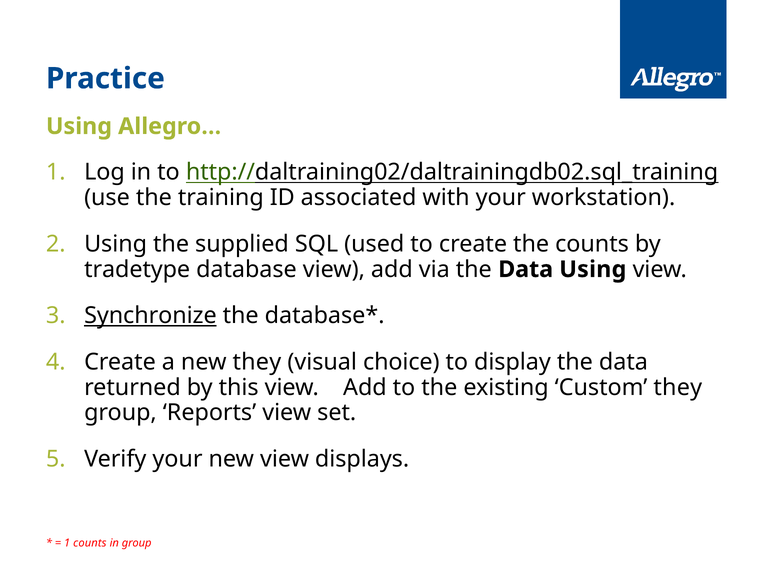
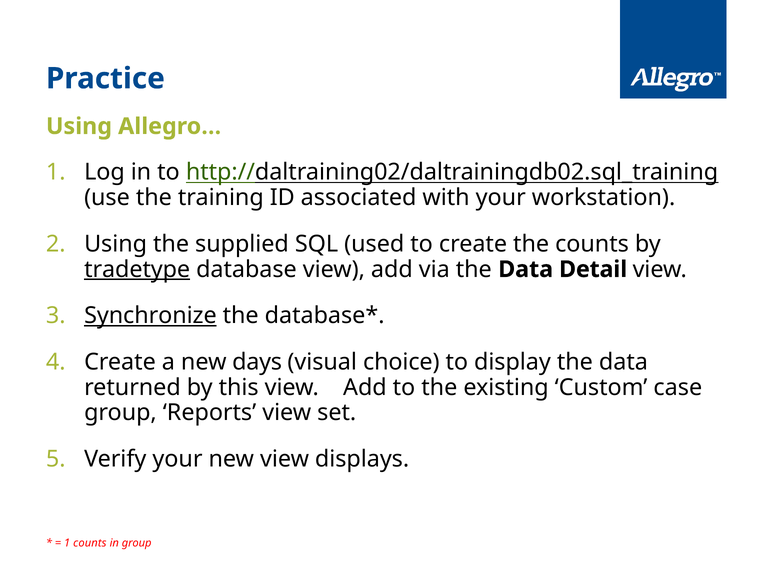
tradetype underline: none -> present (137, 270)
Data Using: Using -> Detail (593, 270)
new they: they -> days (257, 363)
Custom they: they -> case (678, 388)
